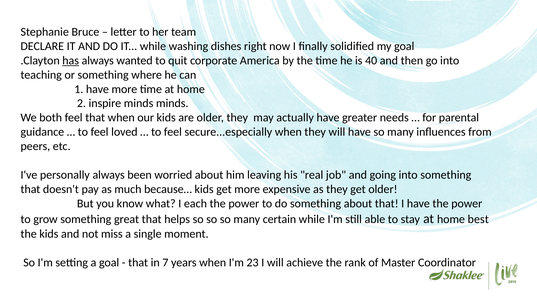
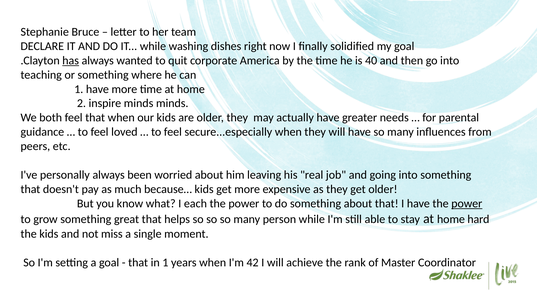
power underline: none -> present (467, 204)
certain: certain -> person (279, 219)
best: best -> hard (478, 219)
in 7: 7 -> 1 (165, 263)
23: 23 -> 42 (253, 263)
